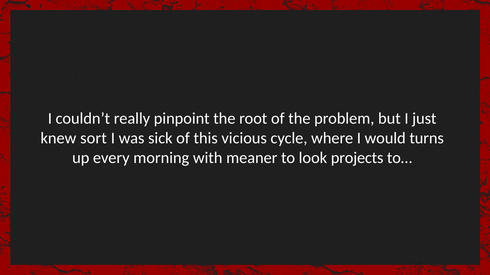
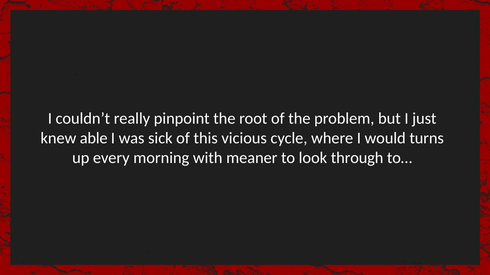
sort: sort -> able (94, 138)
projects: projects -> through (357, 158)
